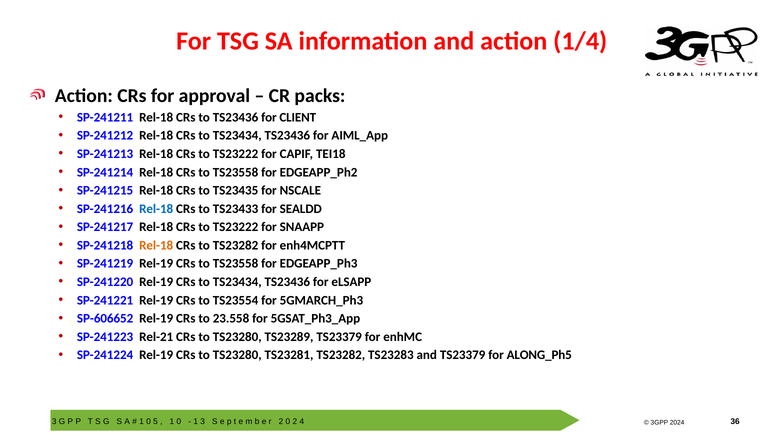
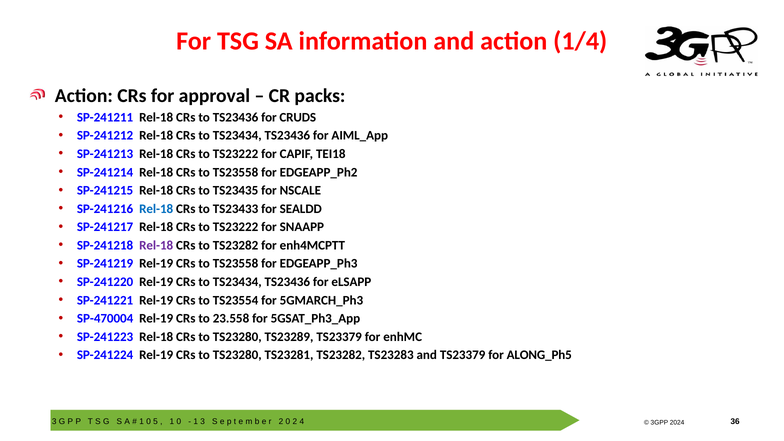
CLIENT: CLIENT -> CRUDS (298, 117)
Rel-18 colour: orange -> purple (156, 245)
SP-606652: SP-606652 -> SP-470004 (105, 319)
SP-241223 Rel-21: Rel-21 -> Rel-18 (156, 337)
